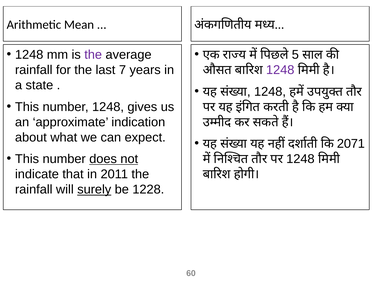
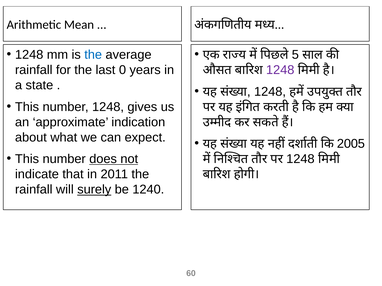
the colour: purple -> blue (93, 55)
7: 7 -> 0 (123, 70)
2071: 2071 -> 2005 (351, 144)
1228: 1228 -> 1240 (148, 190)
